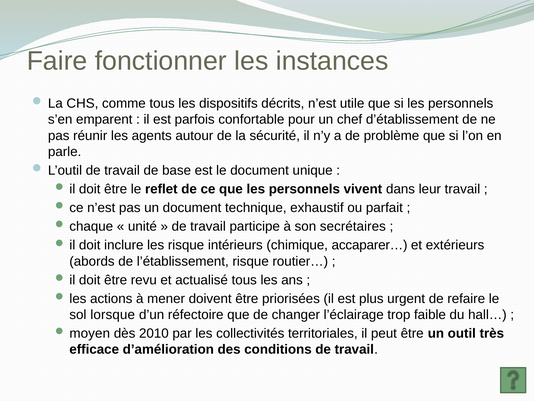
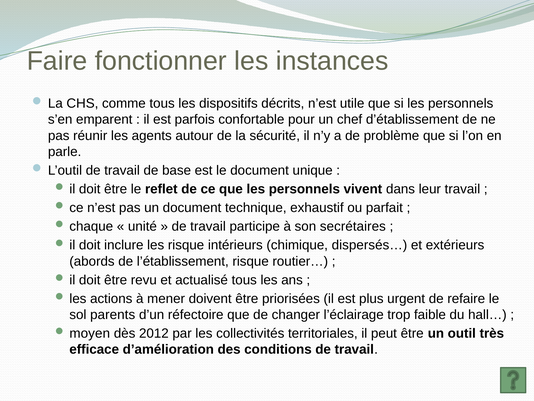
accaparer…: accaparer… -> dispersés… (369, 245)
lorsque: lorsque -> parents (113, 314)
2010: 2010 -> 2012 (154, 333)
